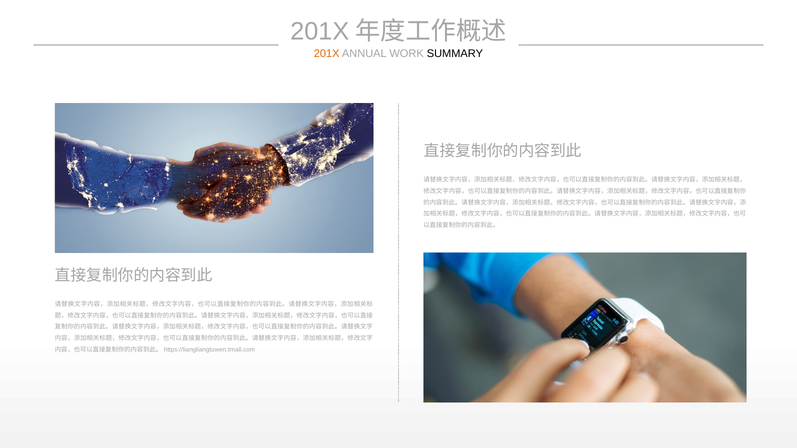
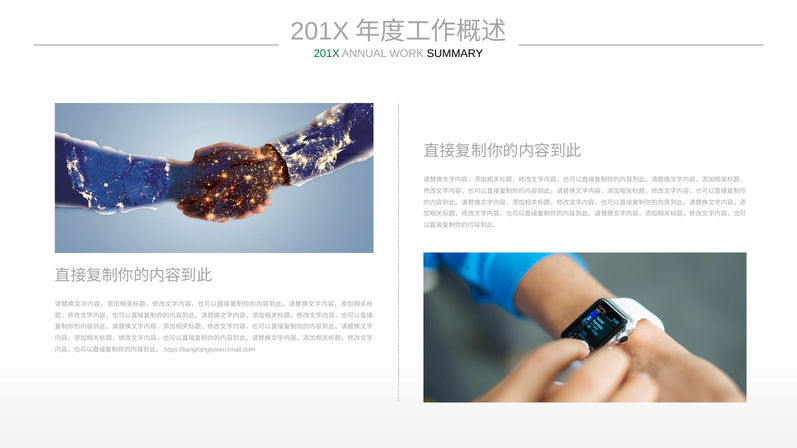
201X colour: orange -> green (327, 53)
